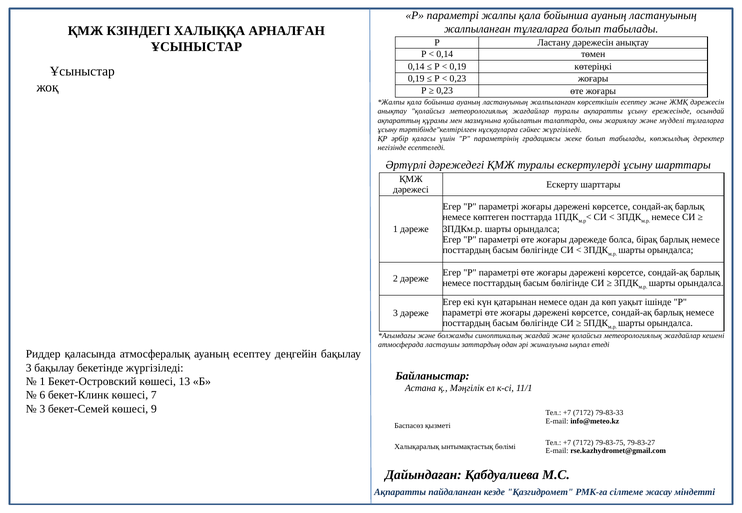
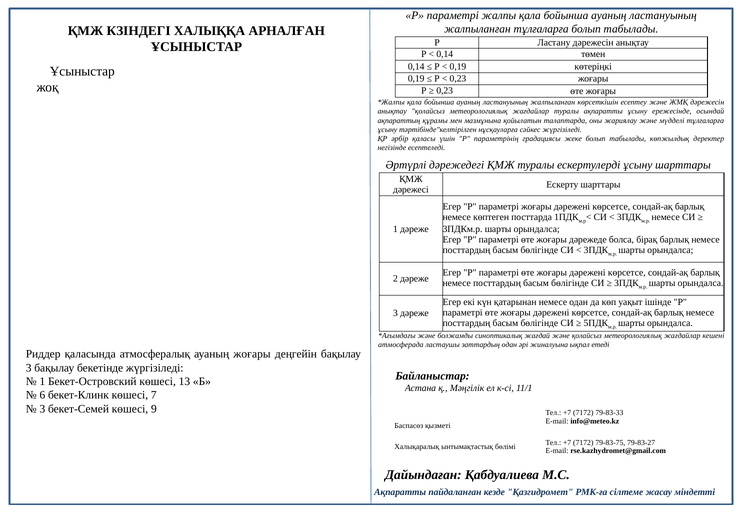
ауаның есептеу: есептеу -> жоғары (252, 355)
